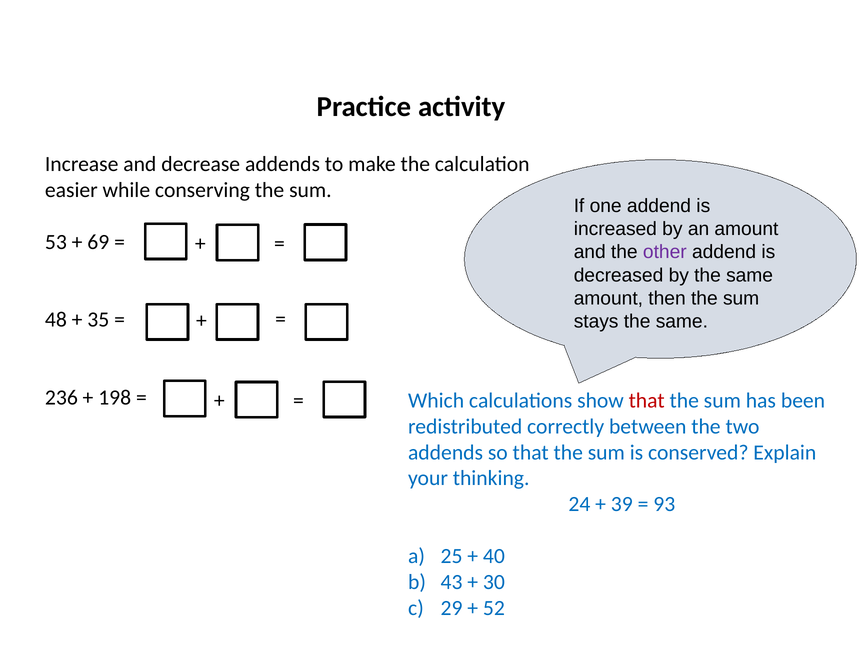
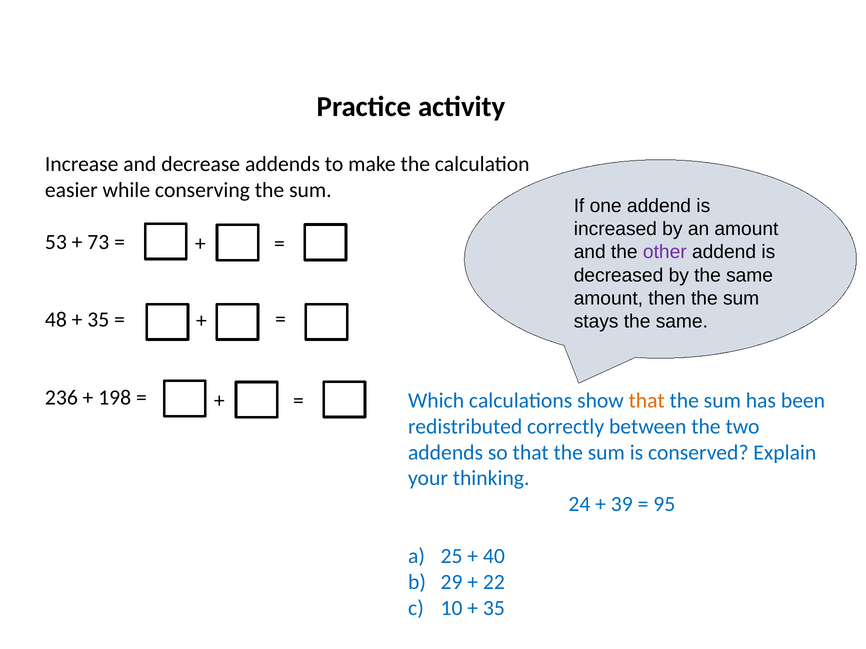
69: 69 -> 73 (98, 242)
that colour: red -> orange (647, 401)
93: 93 -> 95 (664, 505)
43: 43 -> 29 (452, 583)
30: 30 -> 22 (494, 583)
29: 29 -> 10 (452, 609)
52: 52 -> 35 (494, 609)
